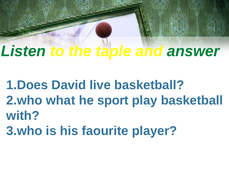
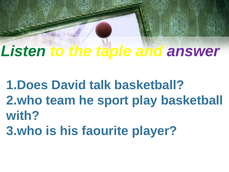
answer colour: green -> purple (193, 51)
live: live -> talk (100, 85)
what: what -> team (61, 100)
